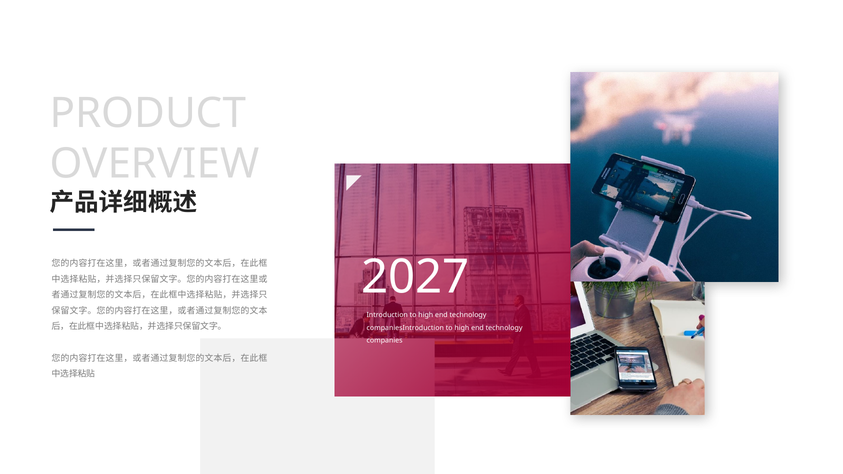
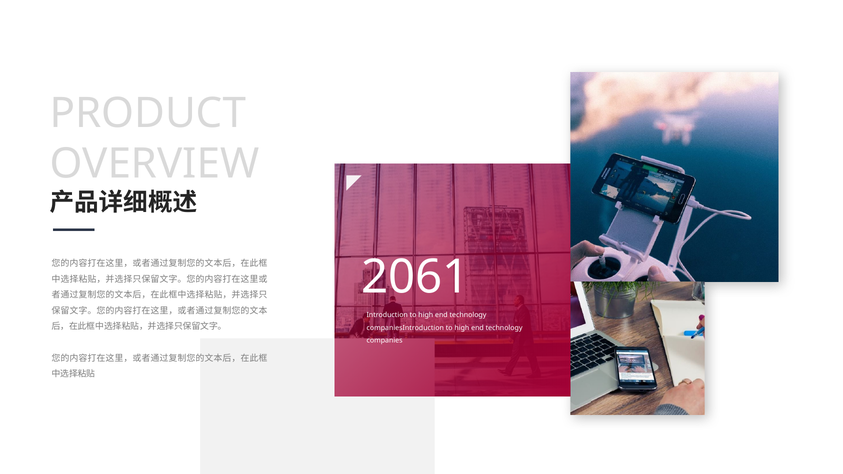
2027: 2027 -> 2061 (415, 277)
